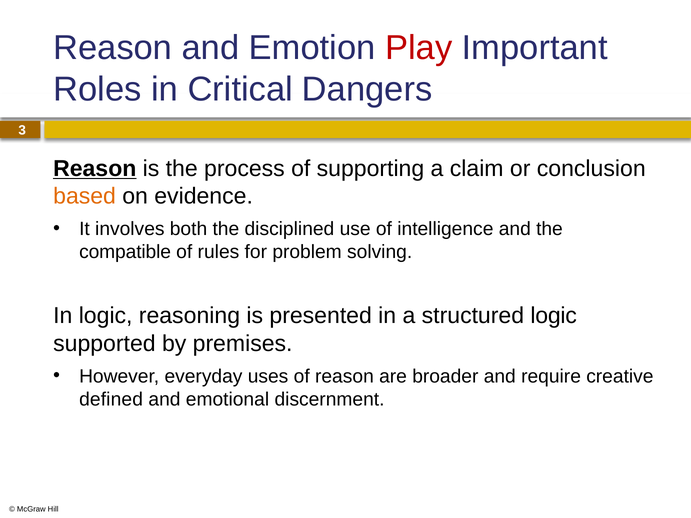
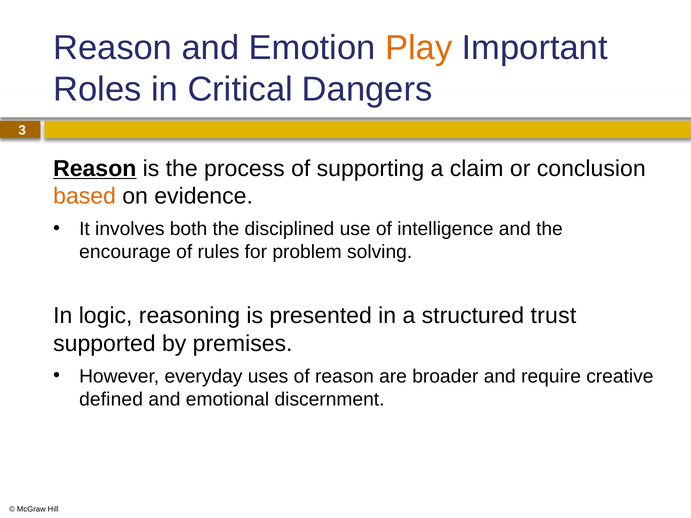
Play colour: red -> orange (419, 48)
compatible: compatible -> encourage (125, 252)
structured logic: logic -> trust (553, 316)
